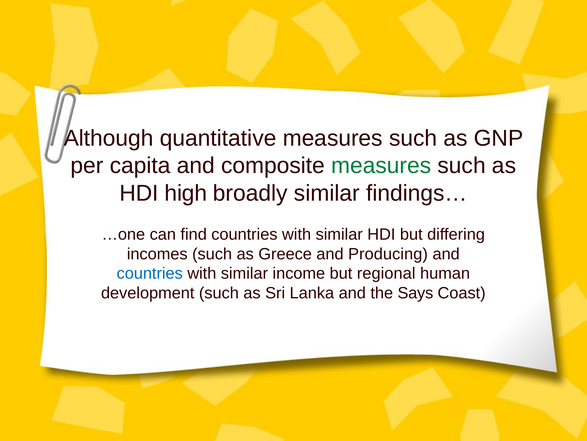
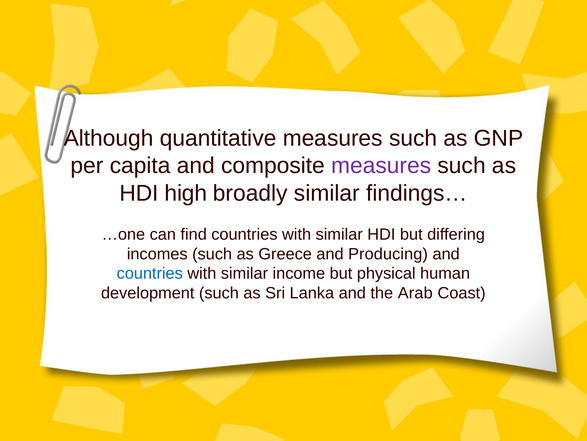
measures colour: green -> purple (381, 165)
regional: regional -> physical (386, 273)
Says: Says -> Arab (415, 293)
